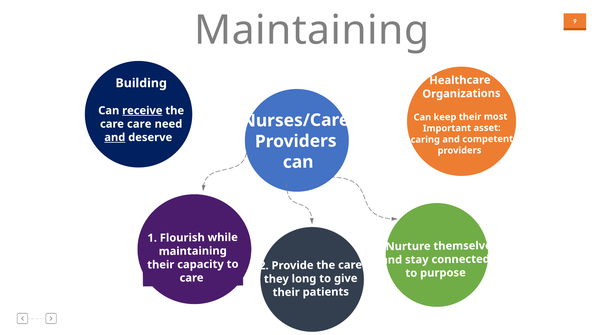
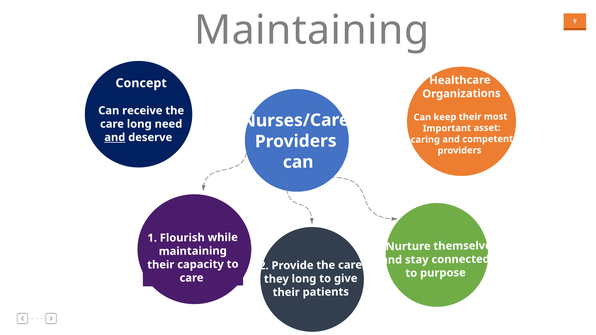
Building: Building -> Concept (141, 83)
receive underline: present -> none (142, 111)
care care: care -> long (139, 124)
